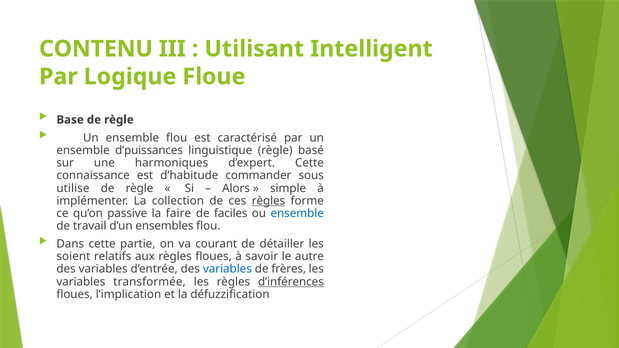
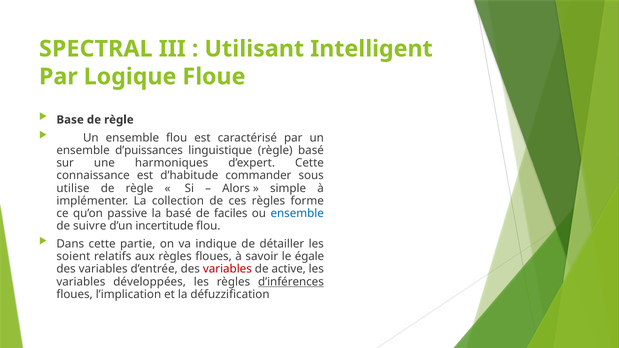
CONTENU: CONTENU -> SPECTRAL (96, 49)
règles underline: present -> none (269, 201)
la faire: faire -> basé (179, 213)
travail: travail -> suivre (90, 226)
ensembles: ensembles -> incertitude (164, 226)
courant: courant -> indique (216, 244)
autre: autre -> égale (309, 257)
variables colour: blue -> red (227, 269)
frères: frères -> active (289, 269)
transformée: transformée -> développées (150, 282)
